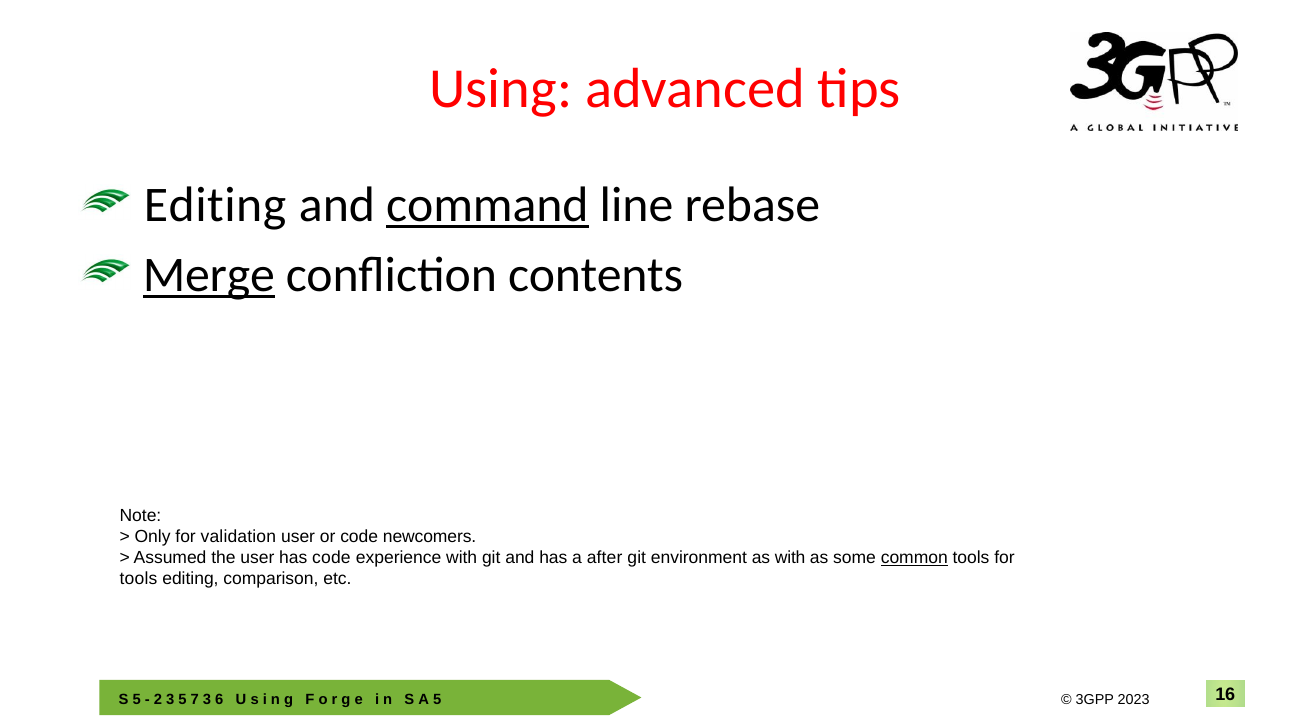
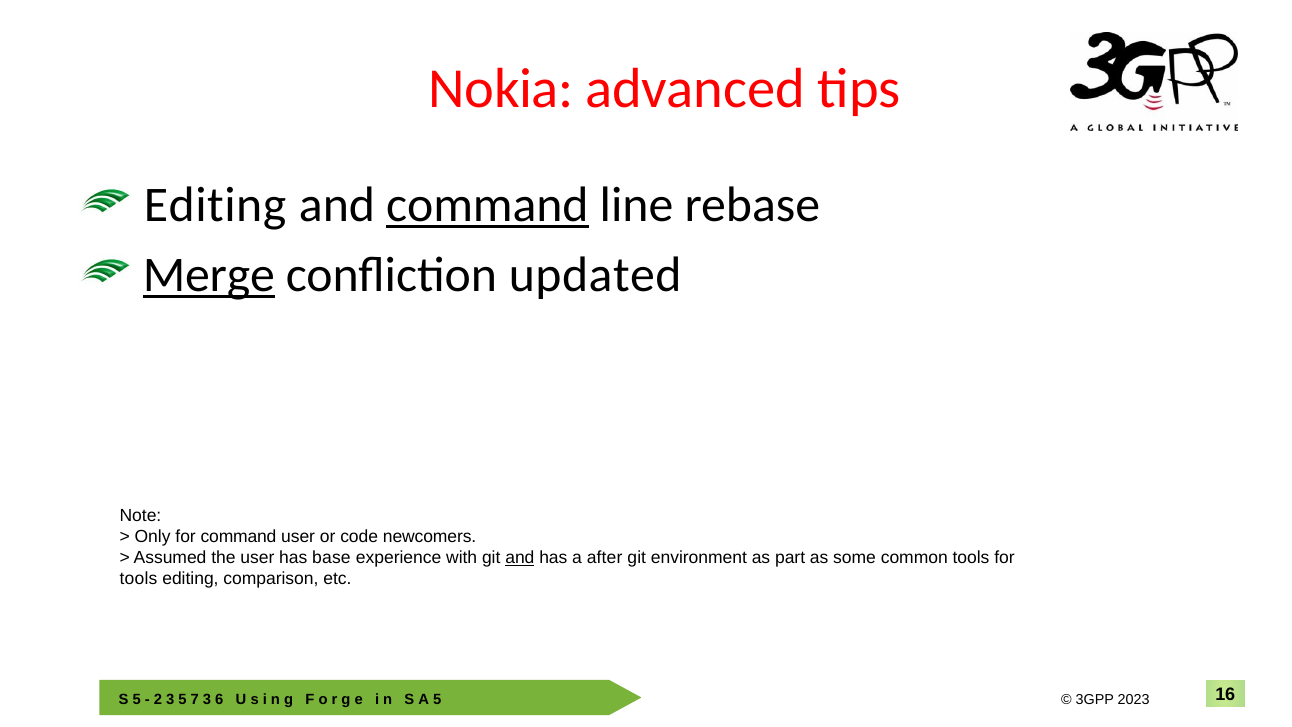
Using: Using -> Nokia (501, 89)
contents: contents -> updated (595, 275)
for validation: validation -> command (239, 537)
has code: code -> base (331, 558)
and underline: none -> present (520, 558)
as with: with -> part (790, 558)
common underline: present -> none (914, 558)
